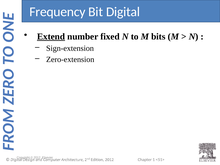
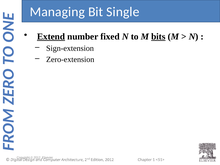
Frequency: Frequency -> Managing (57, 12)
Digital: Digital -> Single (123, 12)
bits underline: none -> present (158, 37)
